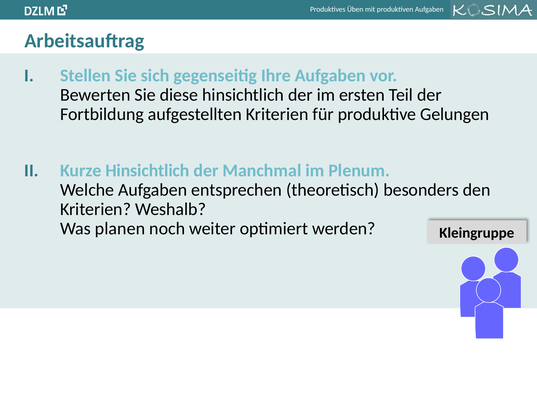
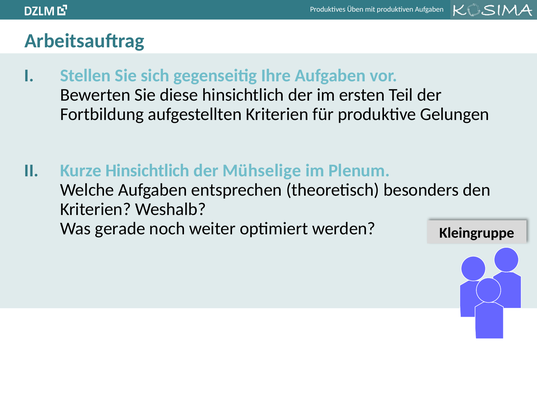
Manchmal: Manchmal -> Mühselige (262, 170)
planen: planen -> gerade (120, 228)
